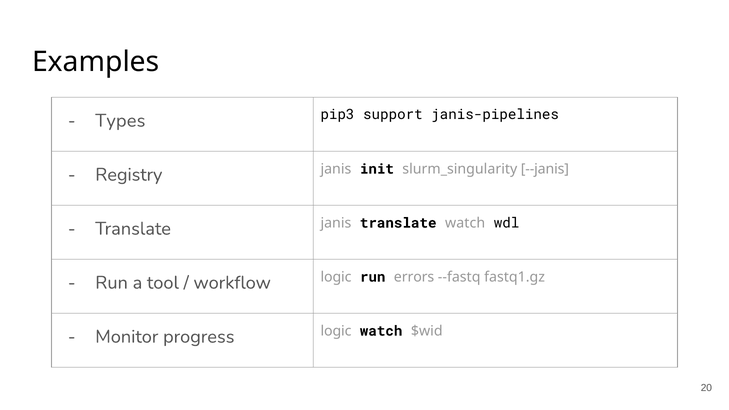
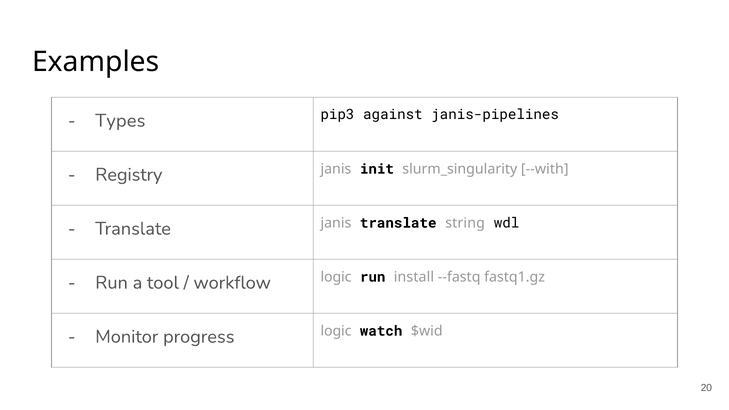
support: support -> against (393, 115)
--janis: --janis -> --with (545, 169)
translate watch: watch -> string (465, 223)
errors: errors -> install (414, 277)
